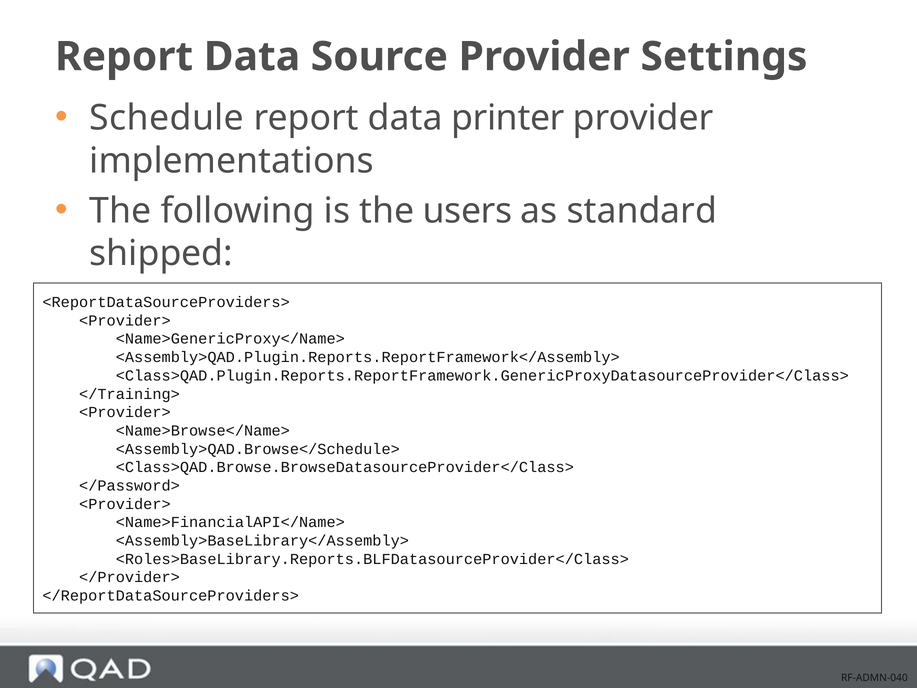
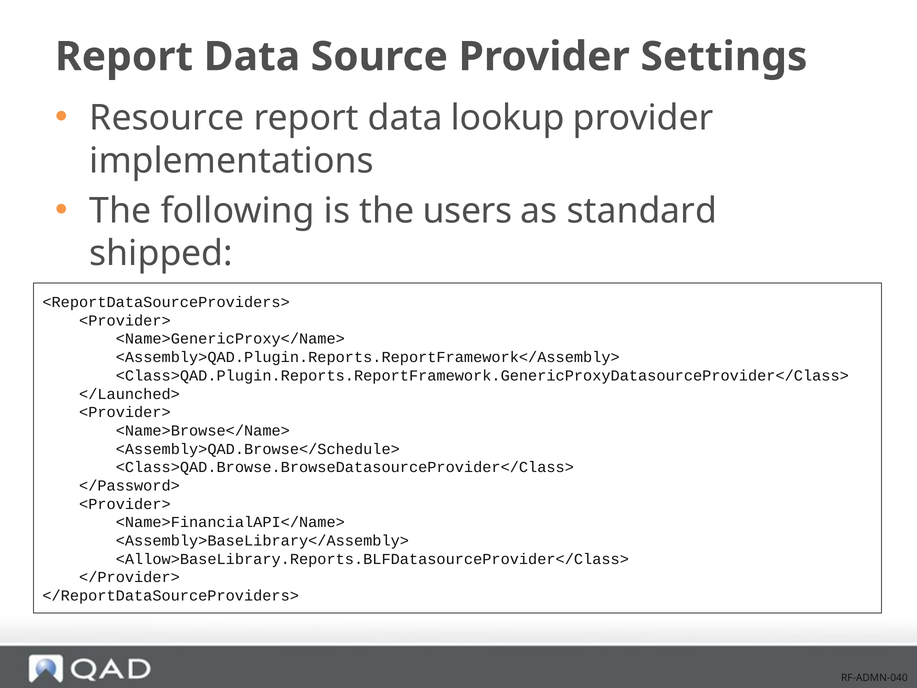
Schedule: Schedule -> Resource (167, 118)
printer: printer -> lookup (508, 118)
</Training>: </Training> -> </Launched> (129, 394)
<Roles>BaseLibrary.Reports.BLFDatasourceProvider</Class>: <Roles>BaseLibrary.Reports.BLFDatasourceProvider</Class> -> <Allow>BaseLibrary.Reports.BLFDatasourceProvider</Class> (372, 559)
